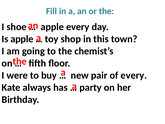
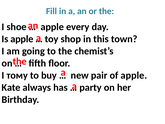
were: were -> тому (17, 75)
of every: every -> apple (134, 75)
